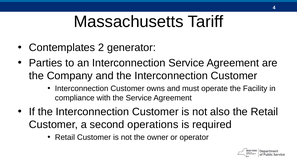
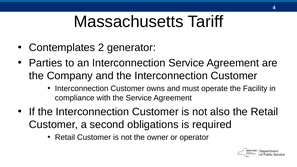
operations: operations -> obligations (153, 125)
